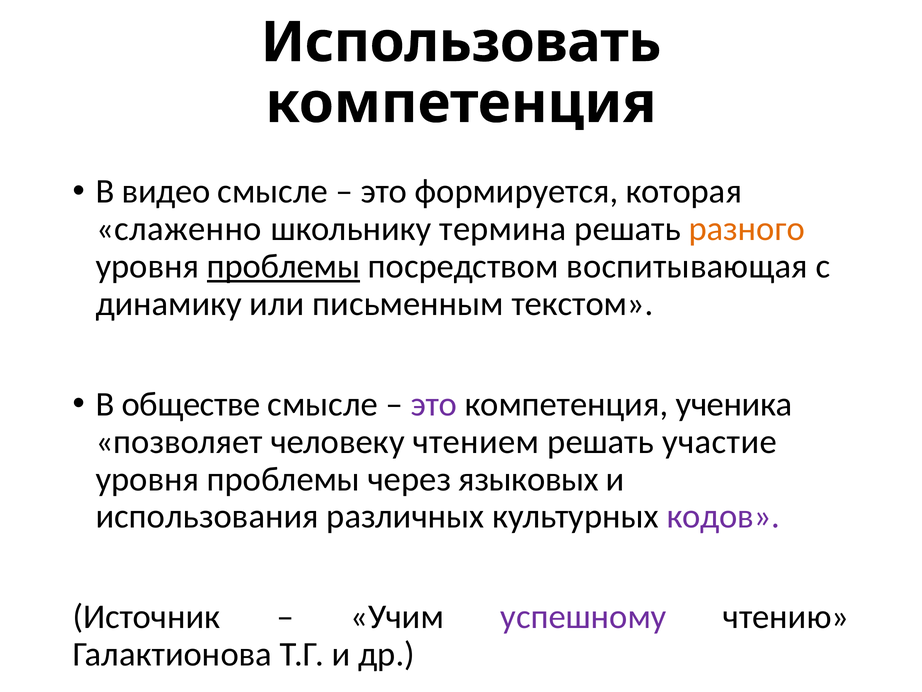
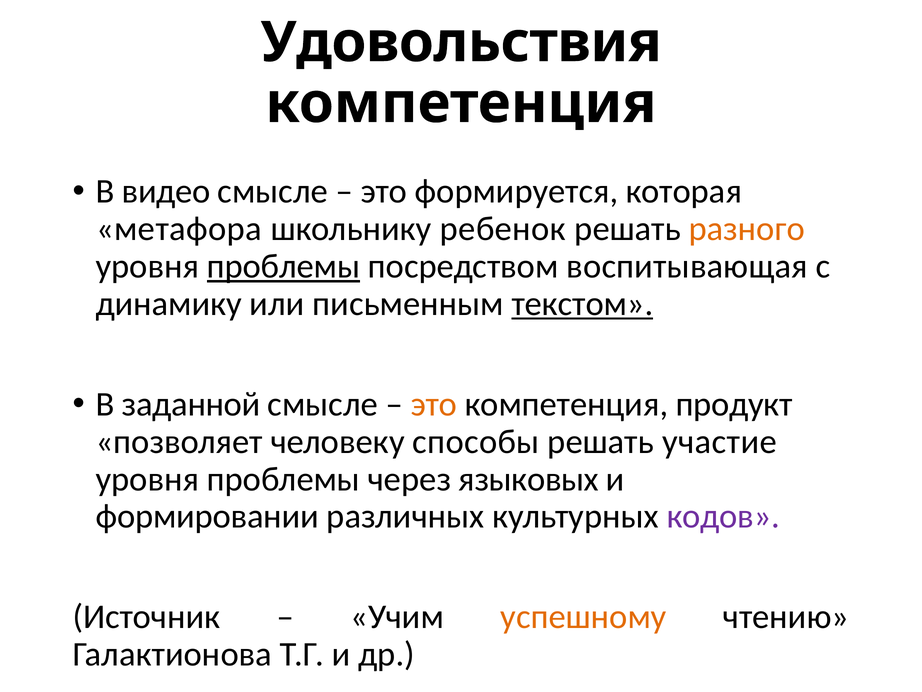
Использовать: Использовать -> Удовольствия (461, 43)
слаженно: слаженно -> метафора (179, 229)
термина: термина -> ребенок (503, 229)
текстом underline: none -> present (582, 304)
обществе: обществе -> заданной (191, 404)
это colour: purple -> orange (434, 404)
ученика: ученика -> продукт (734, 404)
чтением: чтением -> способы (476, 441)
использования: использования -> формировании (207, 516)
успешному colour: purple -> orange (583, 616)
